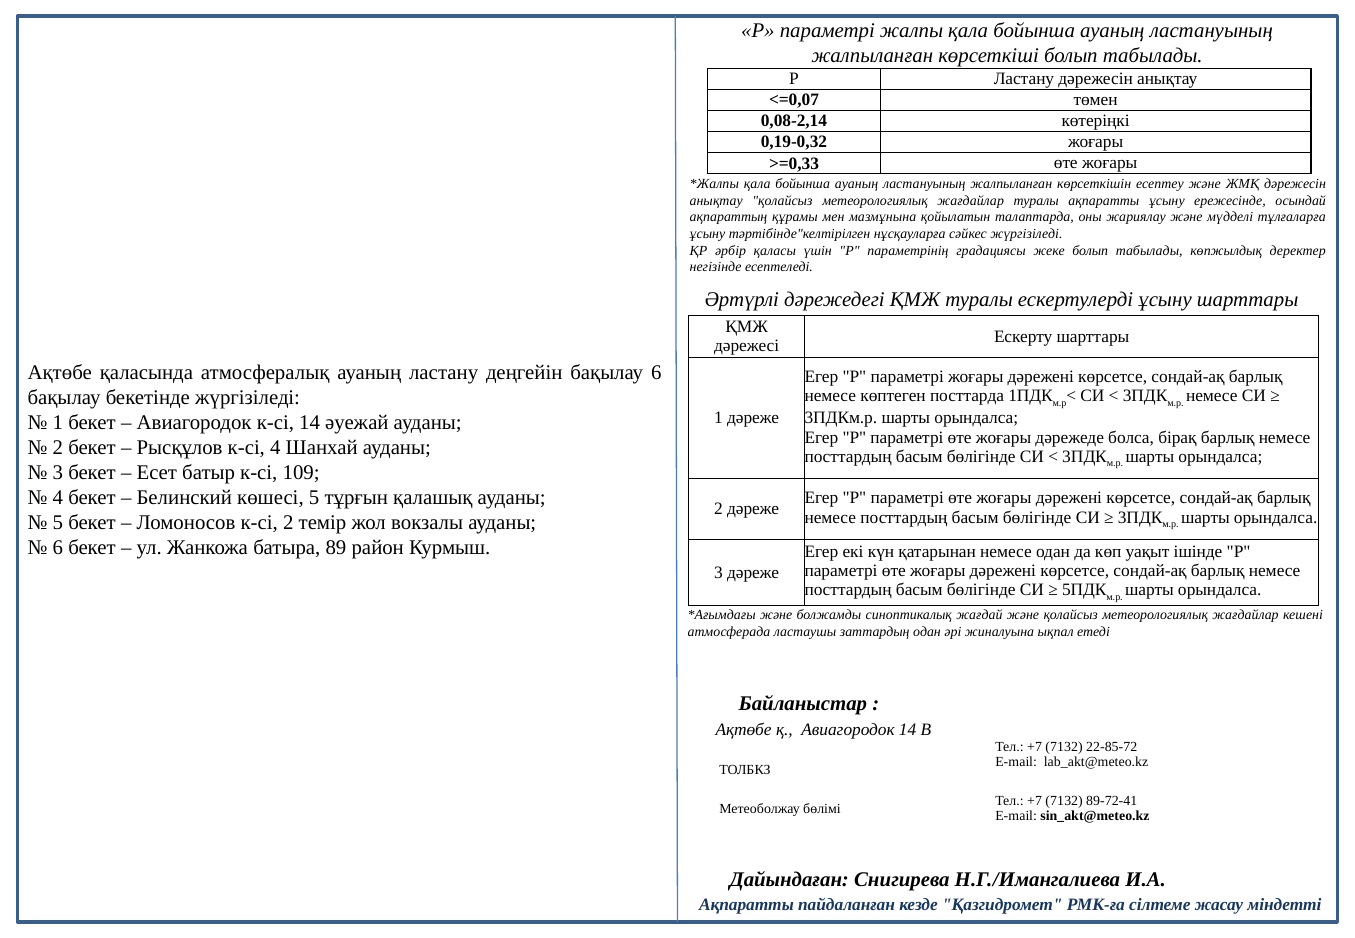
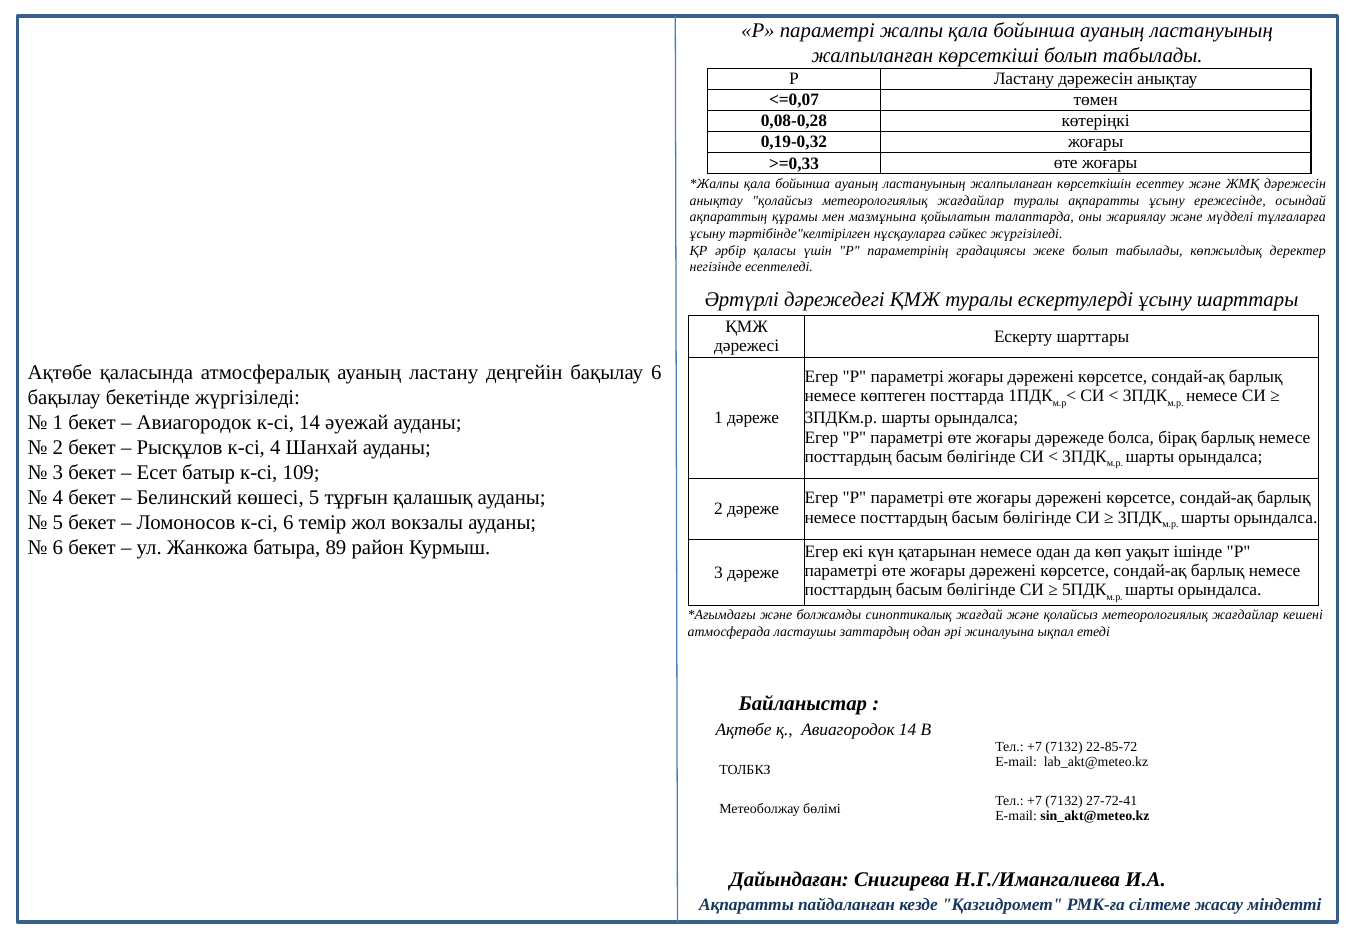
0,08-2,14: 0,08-2,14 -> 0,08-0,28 (794, 121)
к-сі 2: 2 -> 6 (288, 522)
89-72-41: 89-72-41 -> 27-72-41 (1112, 801)
